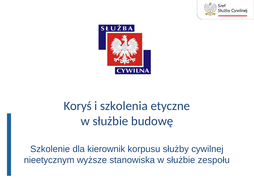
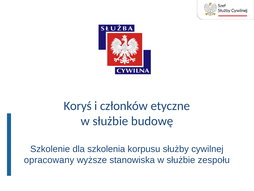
szkolenia: szkolenia -> członków (124, 106)
kierownik: kierownik -> szkolenia (106, 149)
nieetycznym: nieetycznym -> opracowany (49, 160)
